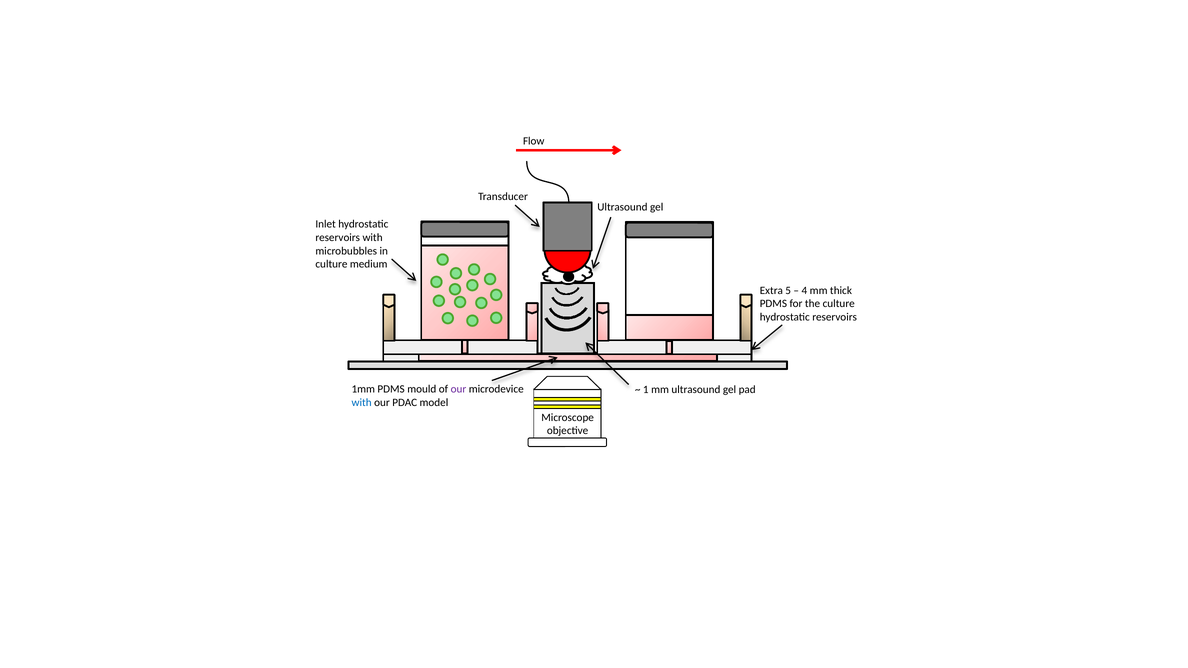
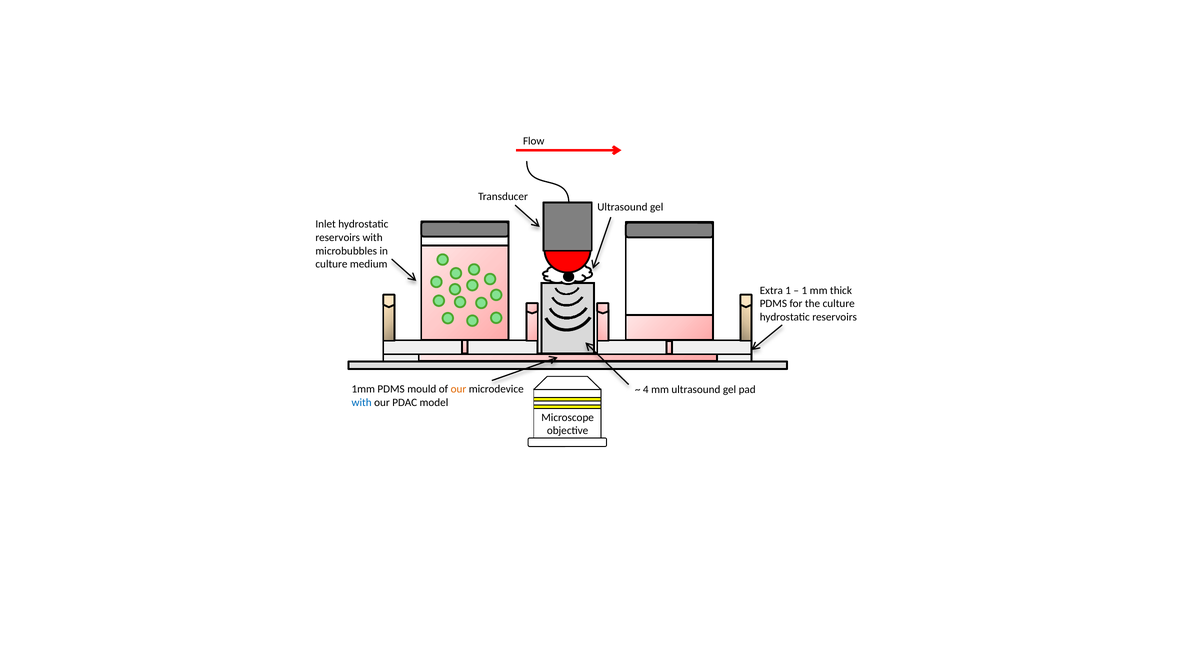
Extra 5: 5 -> 1 (788, 290)
4: 4 -> 1 (804, 290)
our colour: purple -> orange (458, 389)
1: 1 -> 4 (646, 390)
